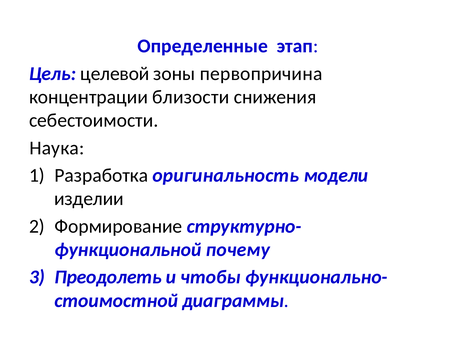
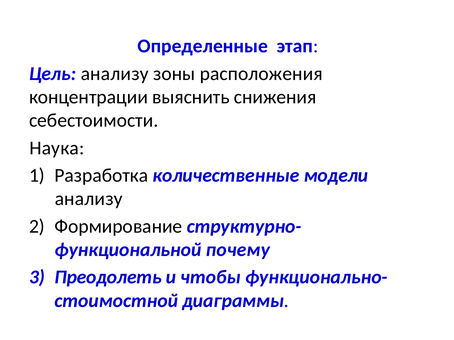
Цель целевой: целевой -> анализу (115, 74)
первопричина: первопричина -> расположения (261, 74)
близости: близости -> выяснить (191, 97)
оригинальность: оригинальность -> количественные (226, 176)
изделии: изделии -> анализу (89, 199)
